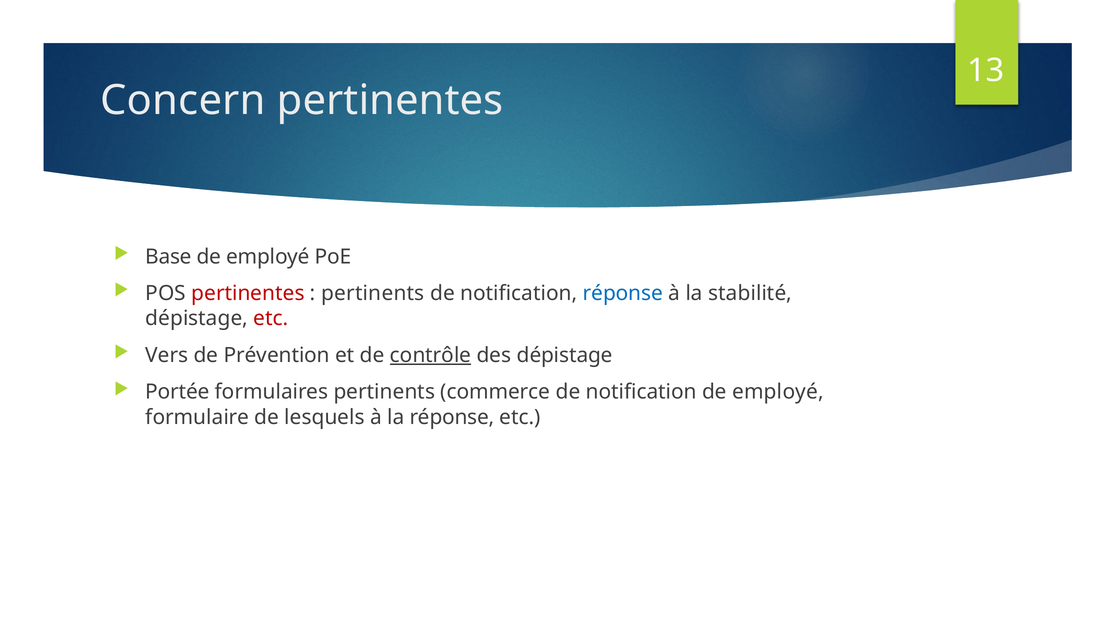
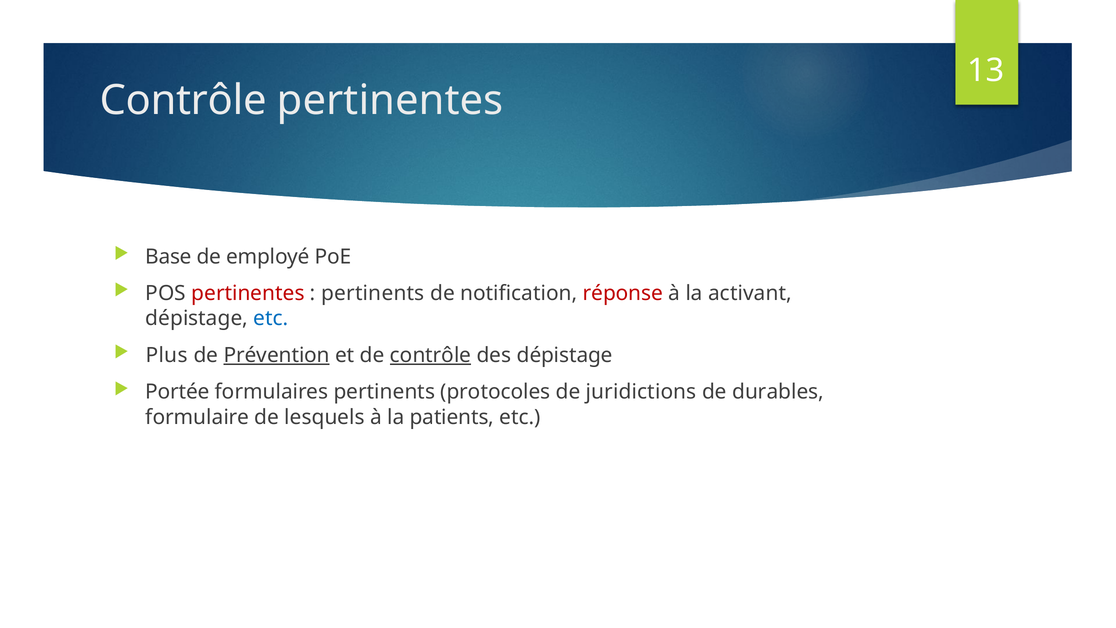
Concern: Concern -> Contrôle (183, 100)
réponse colour: blue -> red (623, 293)
stabilité: stabilité -> activant (750, 293)
etc colour: red -> blue (271, 318)
Vers: Vers -> Plus (167, 355)
Prévention underline: none -> present (277, 355)
commerce: commerce -> protocoles (495, 392)
notification: notification -> juridictions (641, 392)
employé: employé -> durables (778, 392)
la réponse: réponse -> patients (452, 417)
